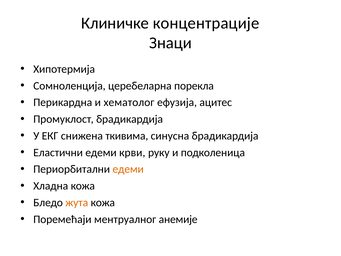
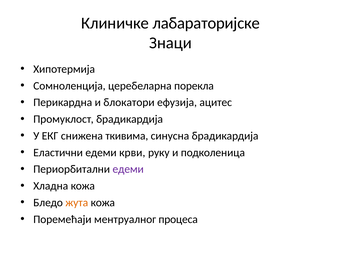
концентрације: концентрације -> лабараторијске (206, 23)
хематолог: хематолог -> блокатори (129, 102)
едеми colour: orange -> purple (128, 169)
анемије: анемије -> процеса (178, 219)
